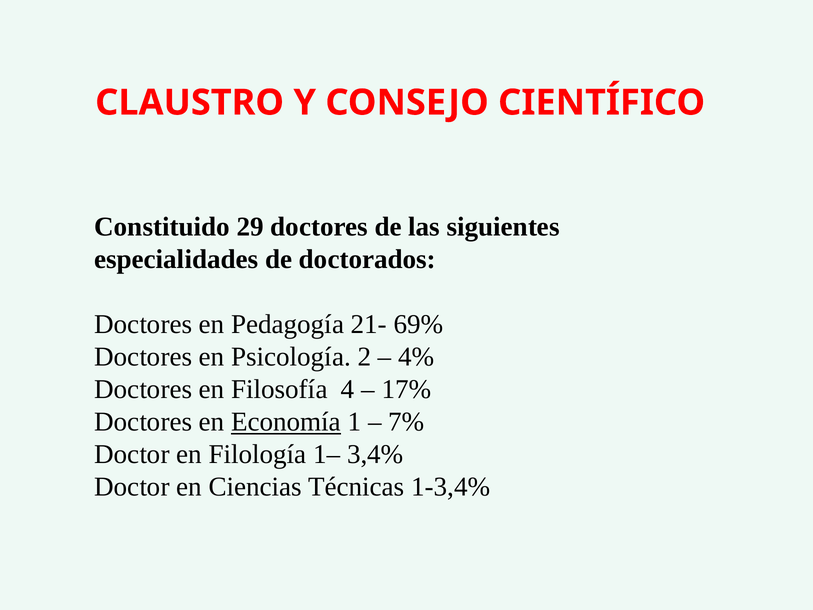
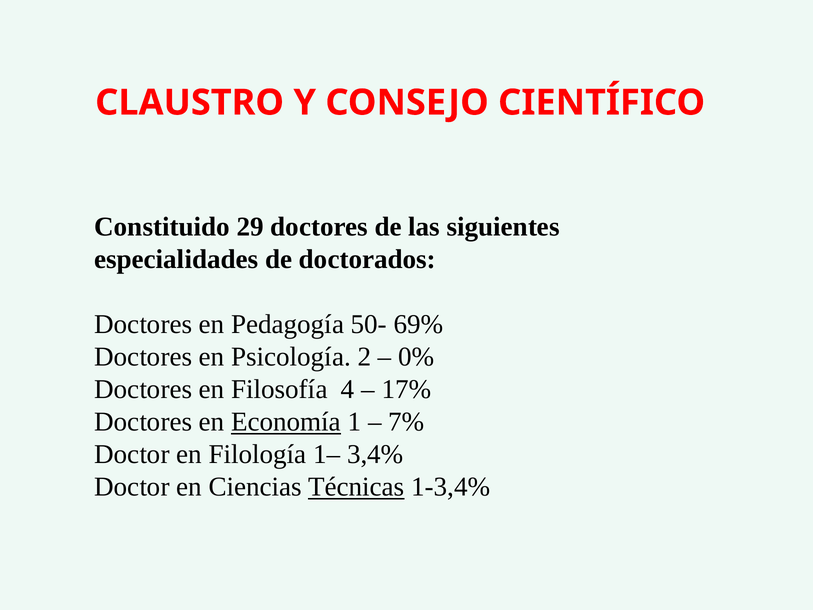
21-: 21- -> 50- (369, 324)
4%: 4% -> 0% (416, 357)
Técnicas underline: none -> present (356, 487)
